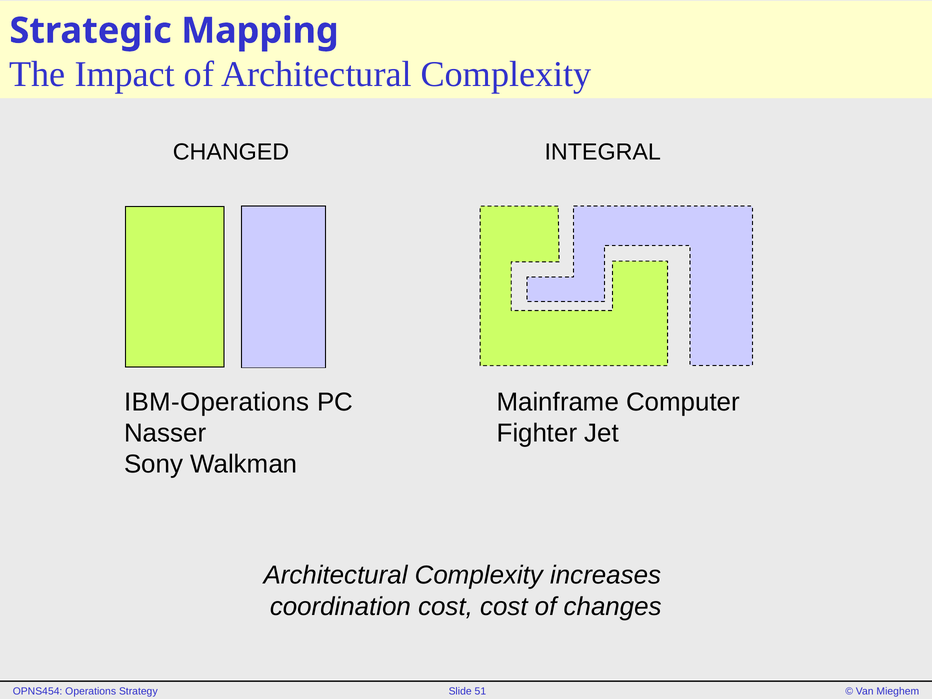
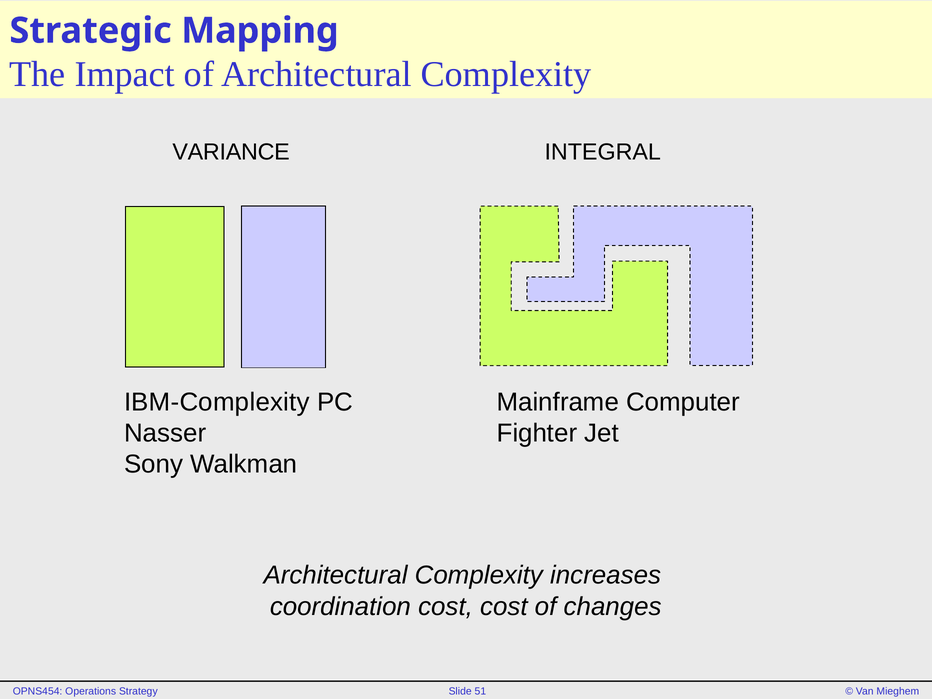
CHANGED: CHANGED -> VARIANCE (231, 152)
IBM-Operations: IBM-Operations -> IBM-Complexity (217, 402)
